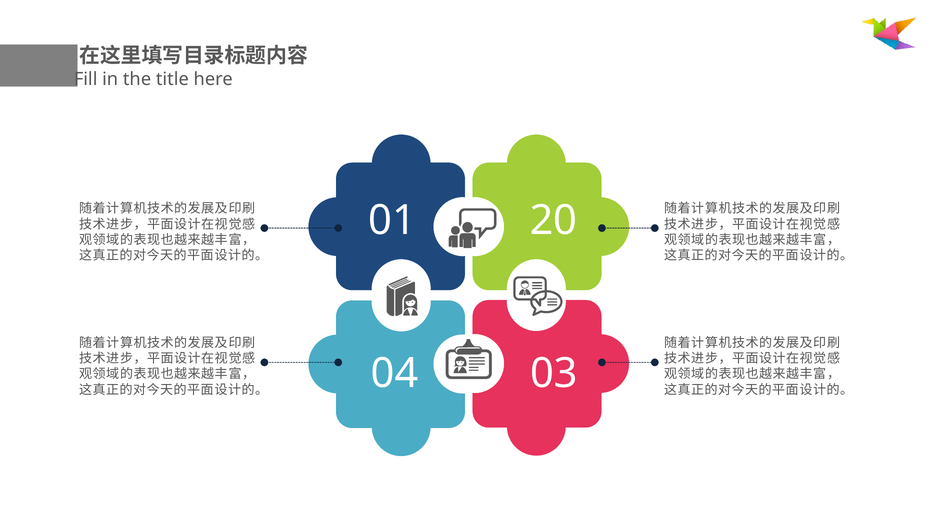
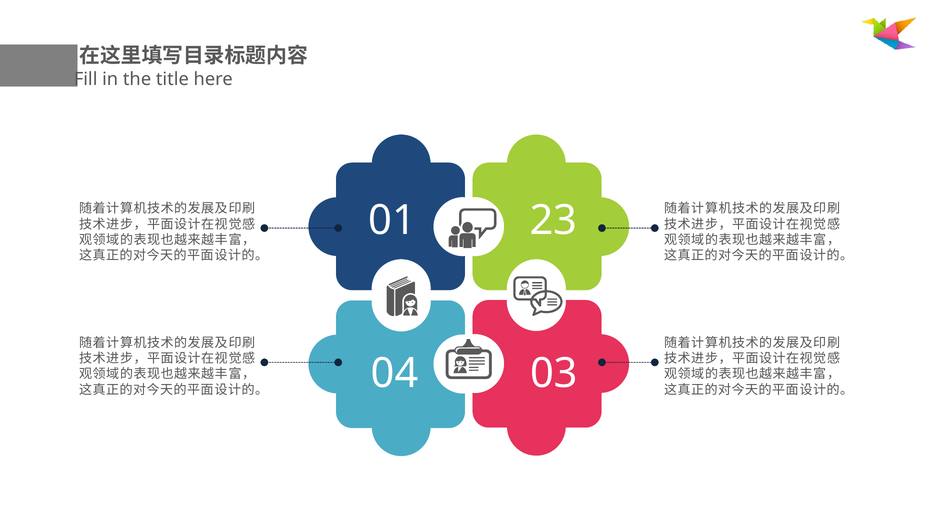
20: 20 -> 23 (553, 220)
